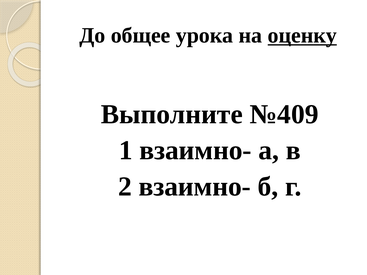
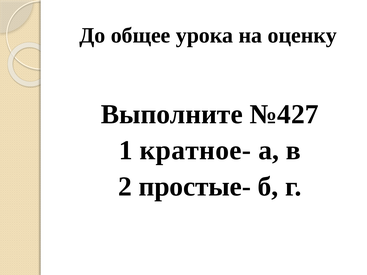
оценку underline: present -> none (302, 35)
№409: №409 -> №427 (284, 114)
1 взаимно-: взаимно- -> кратное- (195, 151)
2 взаимно-: взаимно- -> простые- (195, 187)
